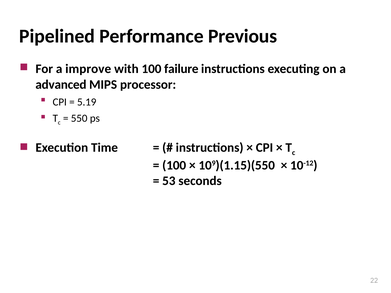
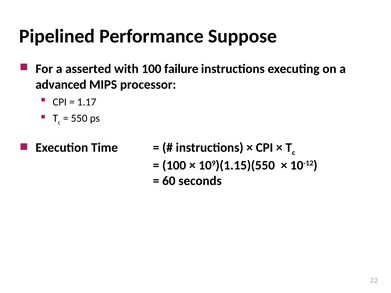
Previous: Previous -> Suppose (242, 36)
improve: improve -> asserted (88, 69)
5.19: 5.19 -> 1.17 (87, 102)
53: 53 -> 60 (169, 181)
